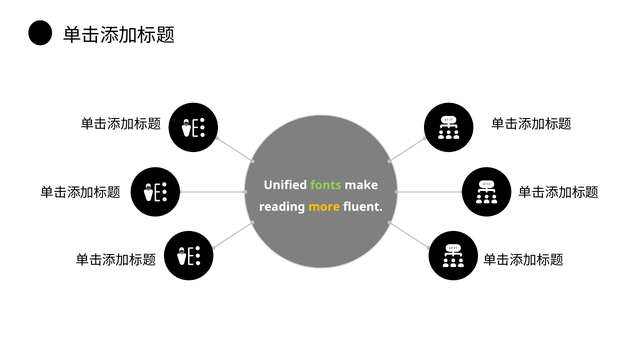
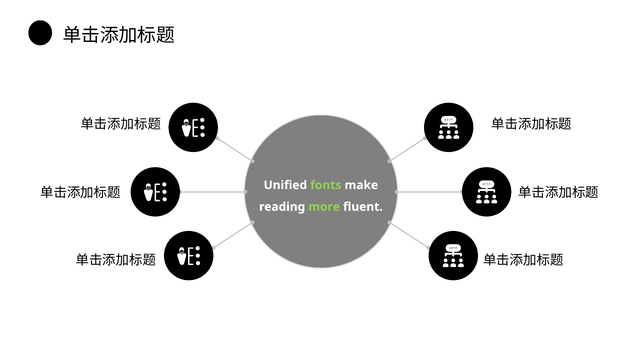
more colour: yellow -> light green (324, 207)
